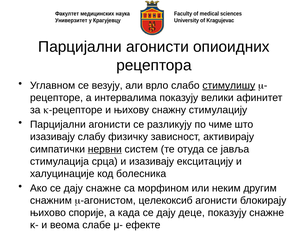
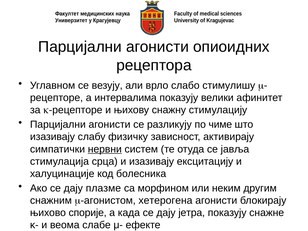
стимулишу underline: present -> none (229, 85)
дају снажне: снажне -> плазме (103, 188)
целекоксиб: целекоксиб -> хетерогена (165, 200)
деце: деце -> јетра (192, 213)
